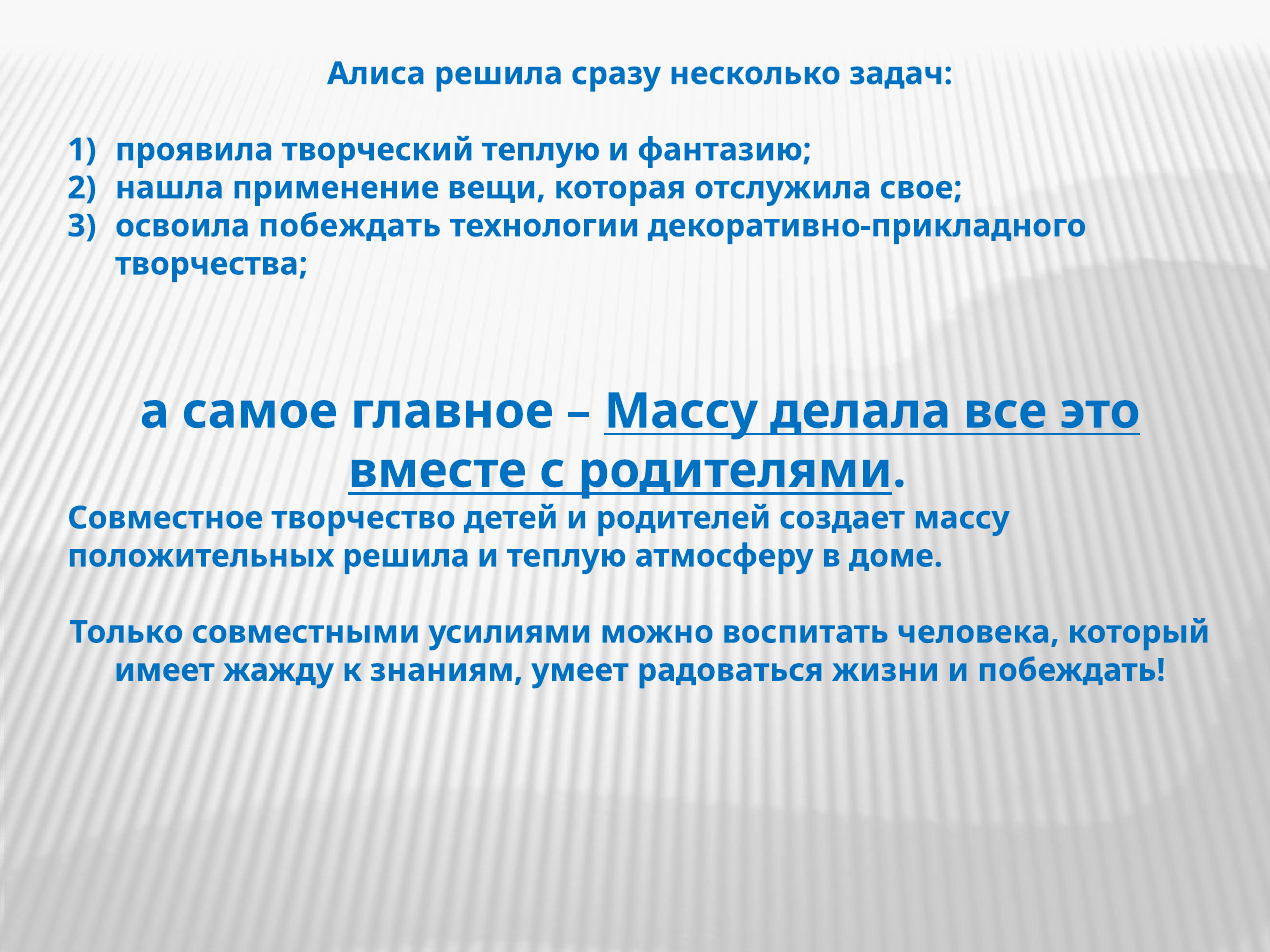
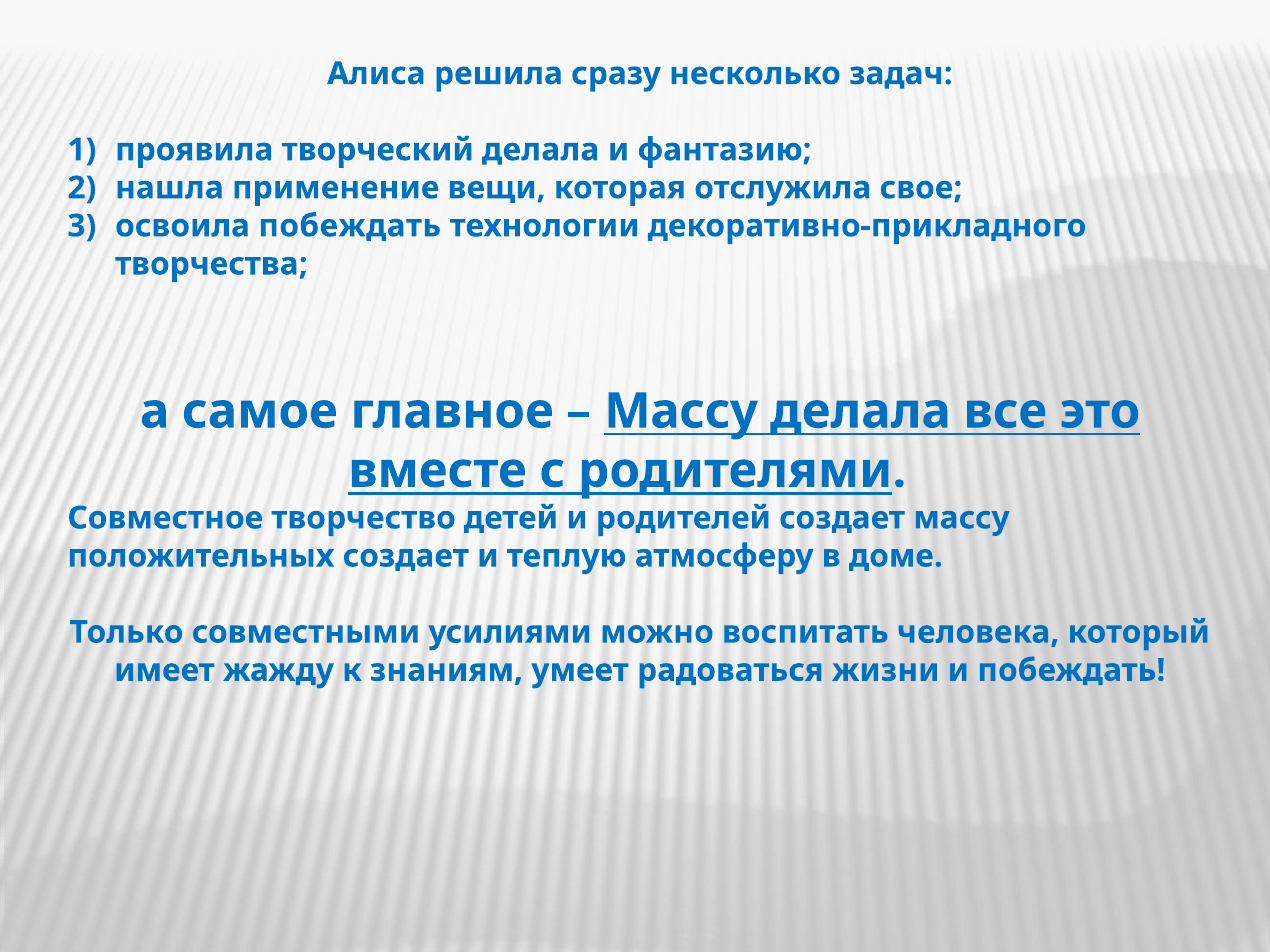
творческий теплую: теплую -> делала (541, 150)
положительных решила: решила -> создает (406, 556)
